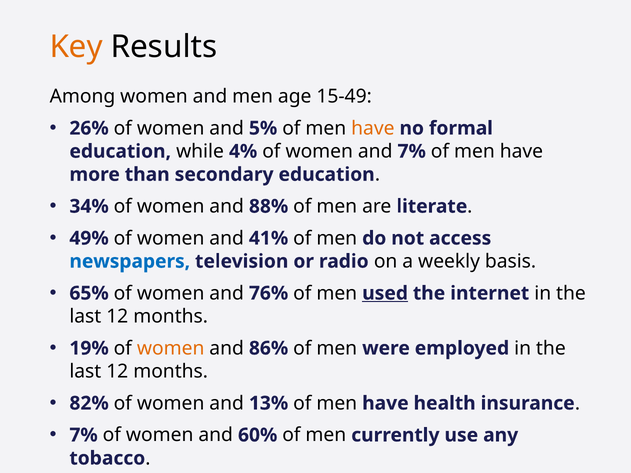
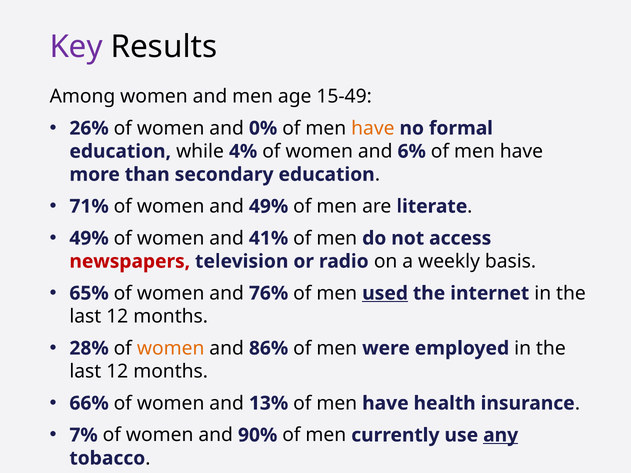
Key colour: orange -> purple (76, 47)
5%: 5% -> 0% (263, 128)
and 7%: 7% -> 6% (412, 151)
34%: 34% -> 71% (89, 206)
and 88%: 88% -> 49% (269, 206)
newspapers colour: blue -> red (130, 262)
19%: 19% -> 28% (89, 348)
82%: 82% -> 66% (89, 403)
60%: 60% -> 90% (258, 435)
any underline: none -> present (501, 435)
